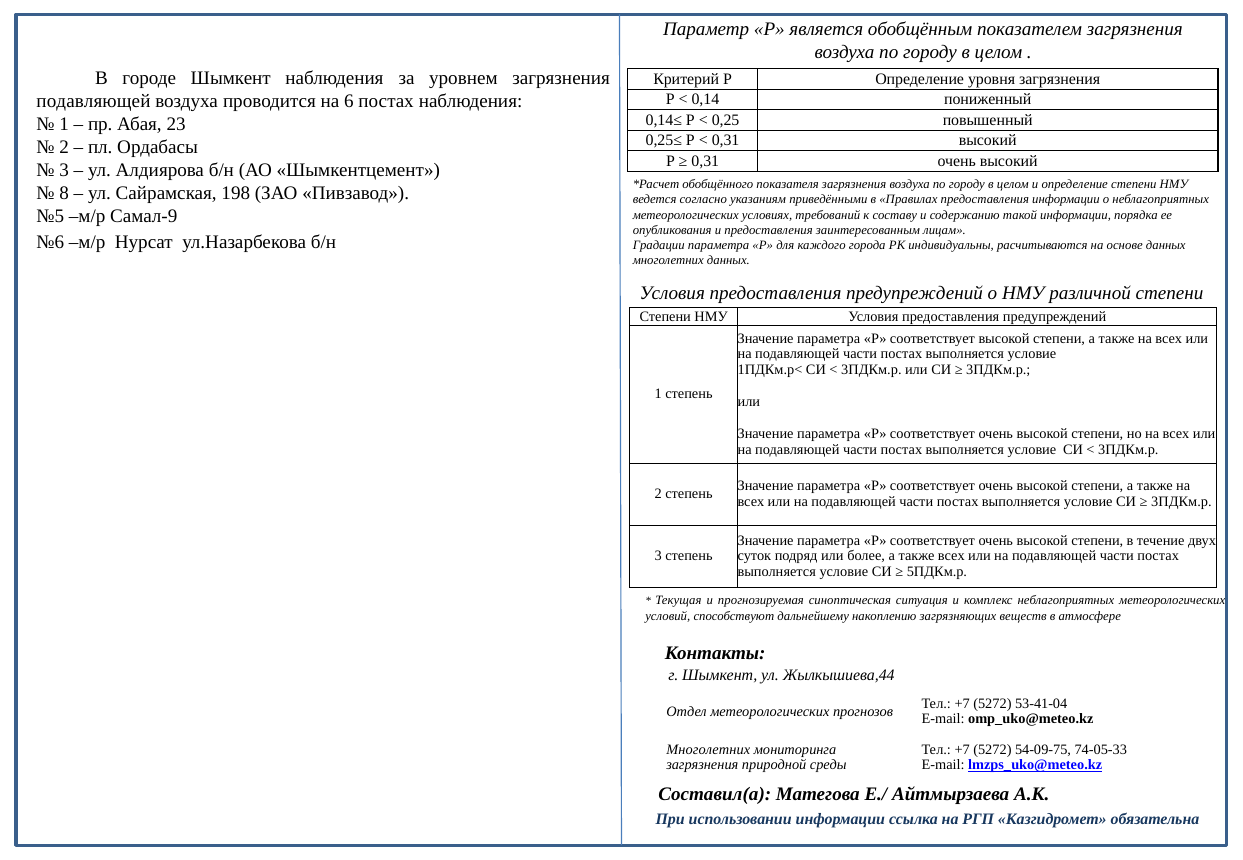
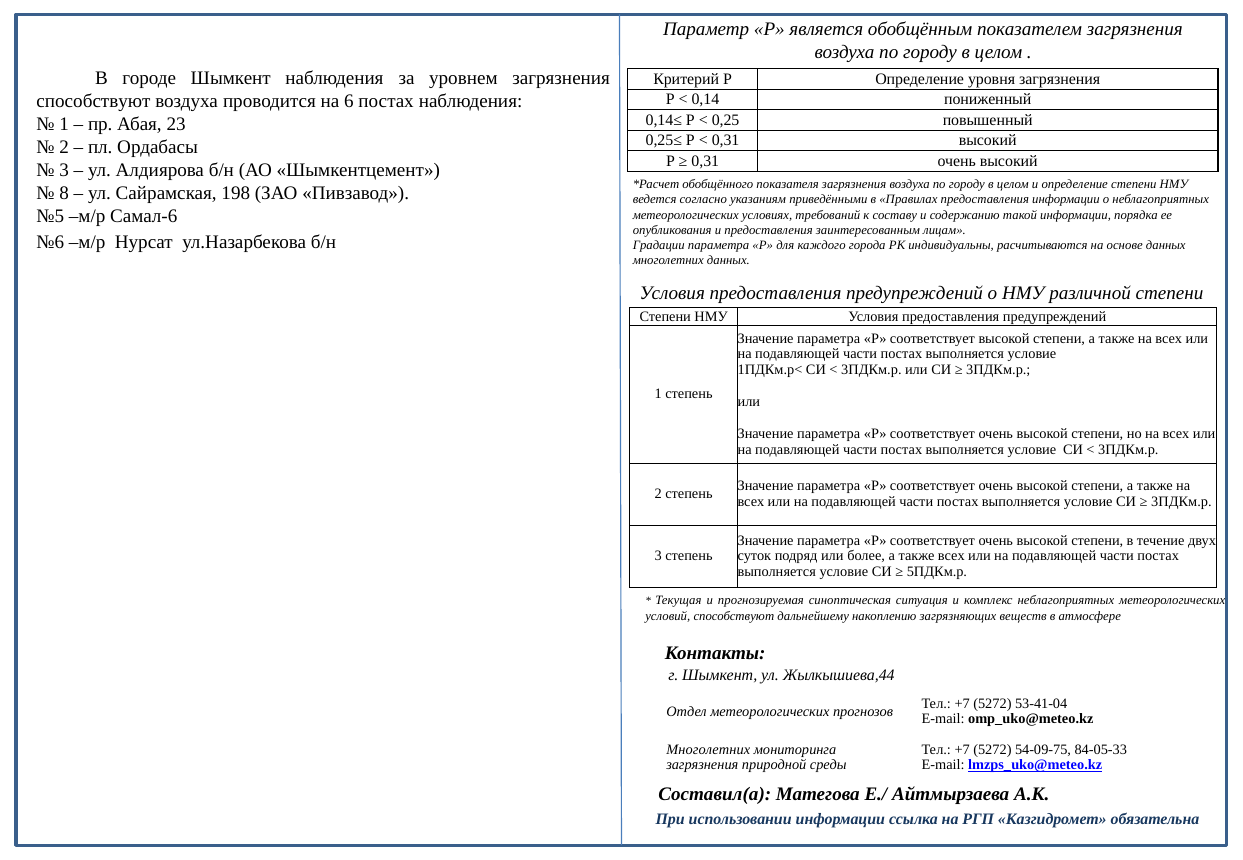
подавляющей: подавляющей -> способствуют (94, 101)
Самал-9: Самал-9 -> Самал-6 (144, 216)
74-05-33: 74-05-33 -> 84-05-33 (1101, 750)
